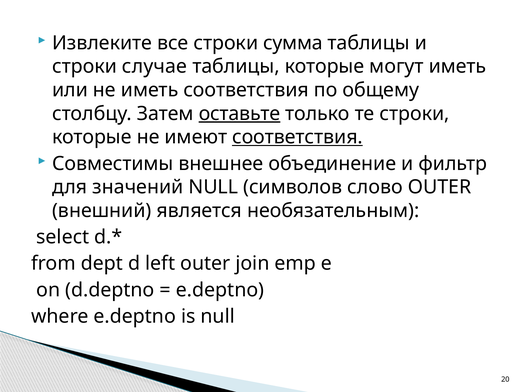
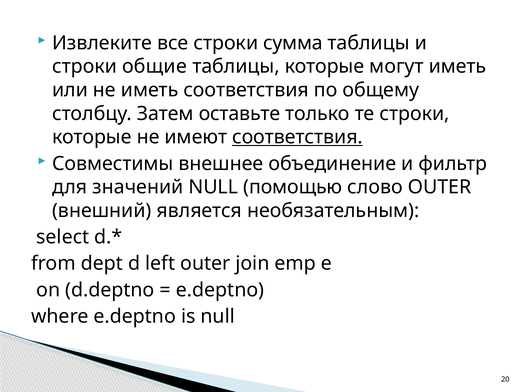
случае: случае -> общие (154, 66)
оставьте underline: present -> none (240, 113)
символов: символов -> помощью (293, 187)
